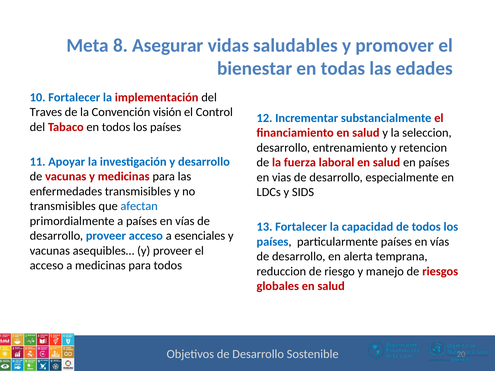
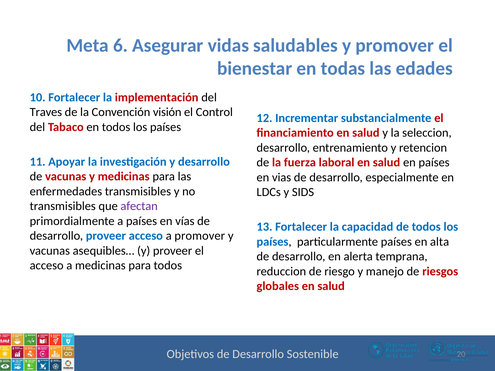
8: 8 -> 6 (120, 45)
afectan colour: blue -> purple (139, 206)
a esenciales: esenciales -> promover (200, 236)
particularmente países en vías: vías -> alta (440, 242)
